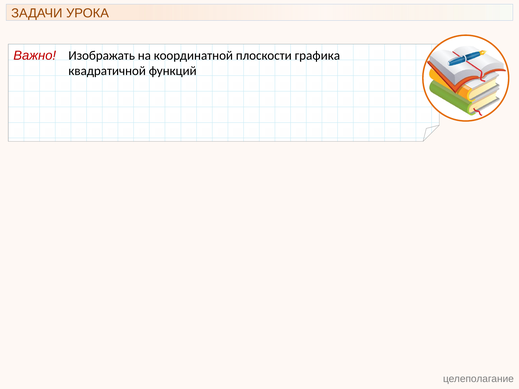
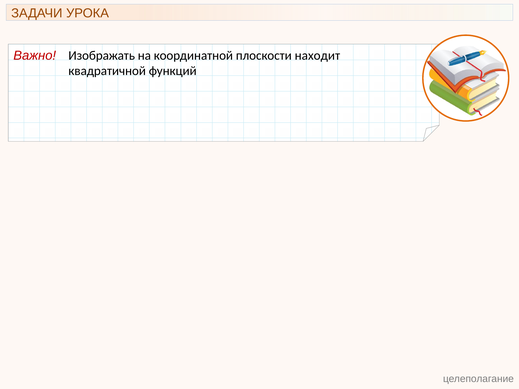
графика: графика -> находит (317, 55)
